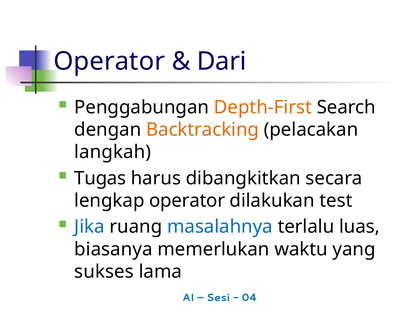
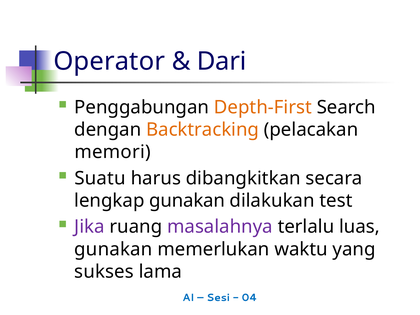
langkah: langkah -> memori (113, 152)
Tugas: Tugas -> Suatu (100, 178)
lengkap operator: operator -> gunakan (187, 201)
Jika colour: blue -> purple (89, 227)
masalahnya colour: blue -> purple (220, 227)
biasanya: biasanya -> gunakan (113, 249)
